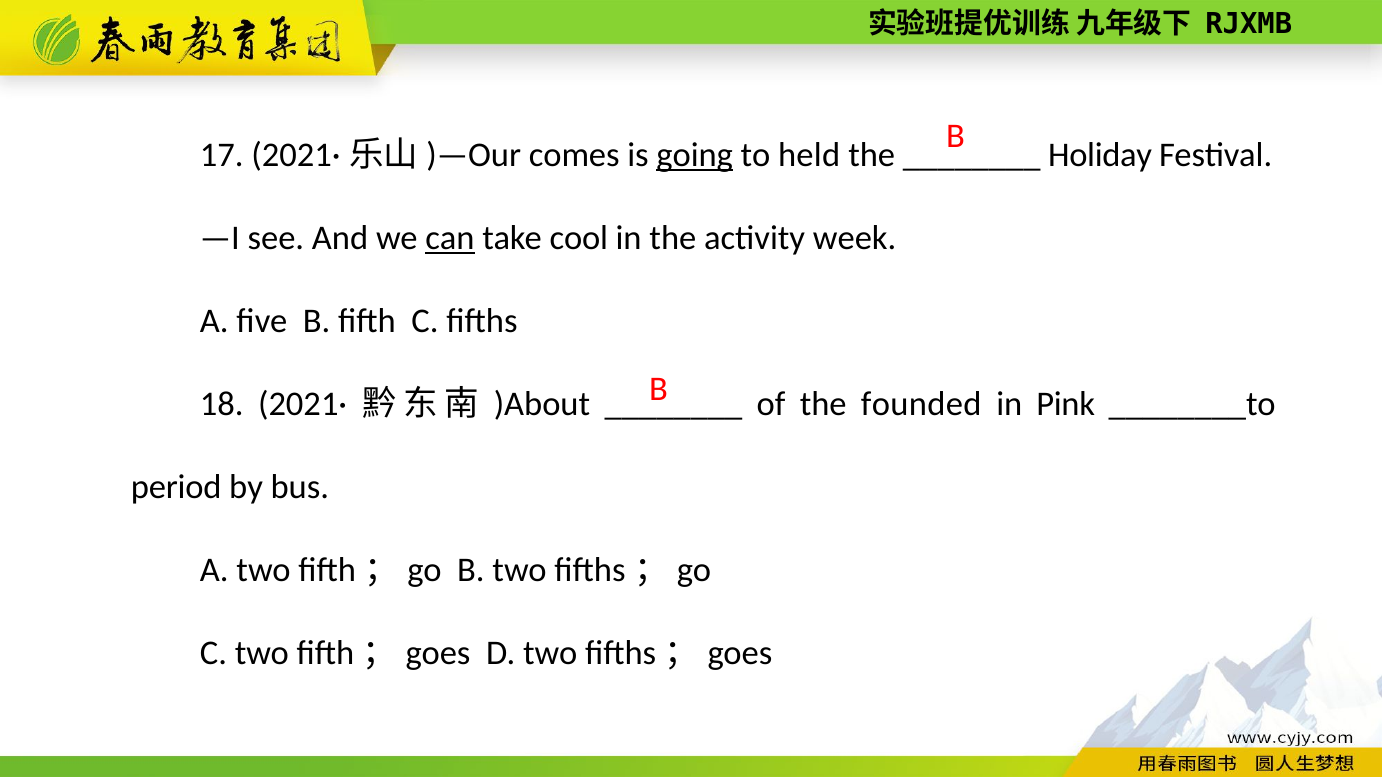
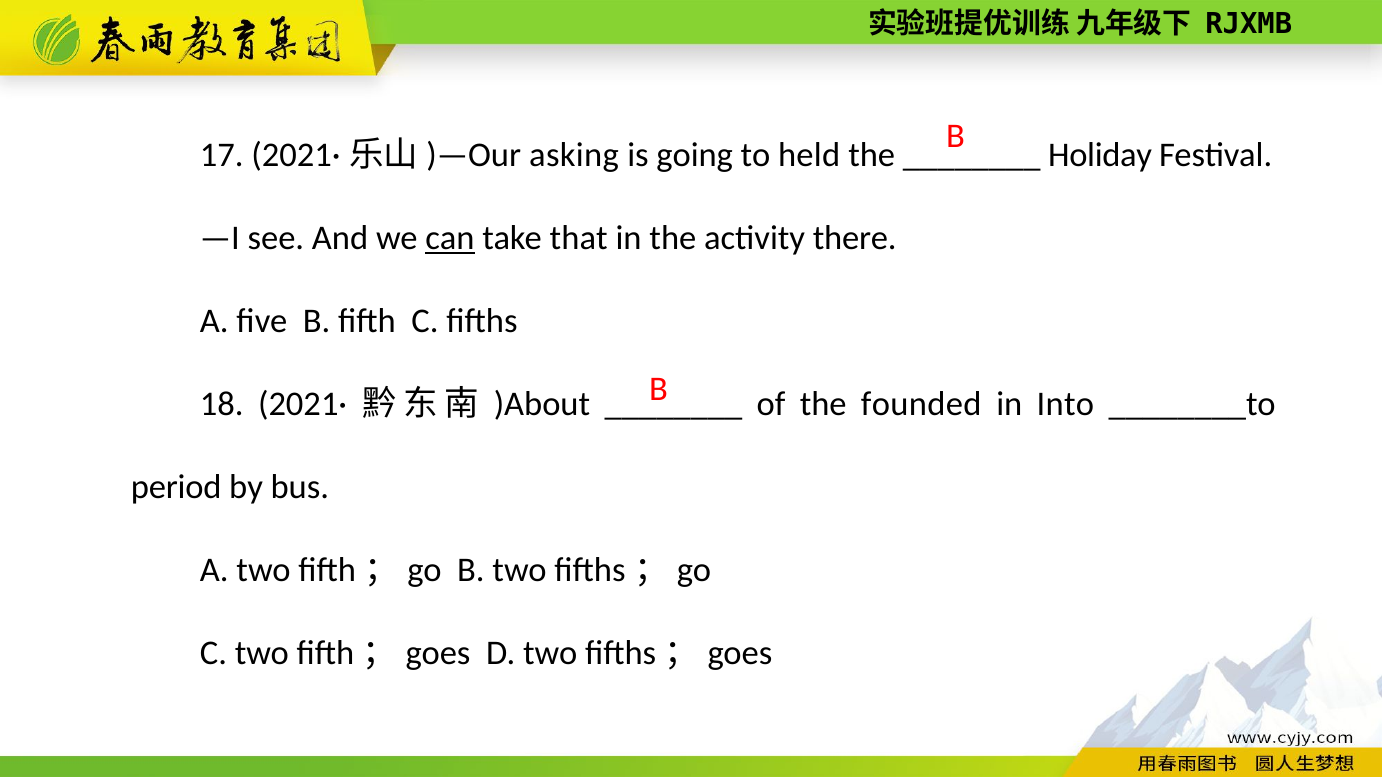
comes: comes -> asking (574, 156)
going underline: present -> none (695, 156)
cool: cool -> that (579, 239)
week: week -> there (855, 239)
Pink: Pink -> Into (1065, 404)
